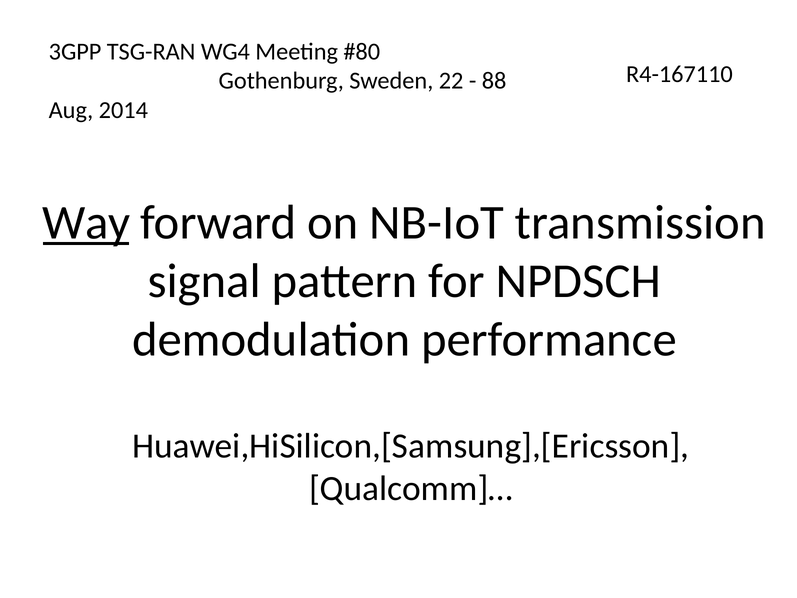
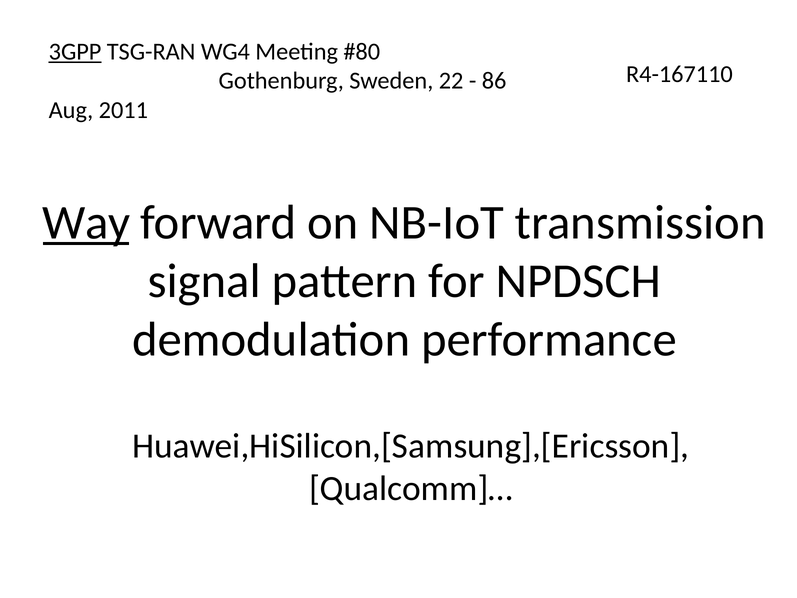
3GPP underline: none -> present (75, 52)
88: 88 -> 86 (494, 81)
2014: 2014 -> 2011 (123, 110)
